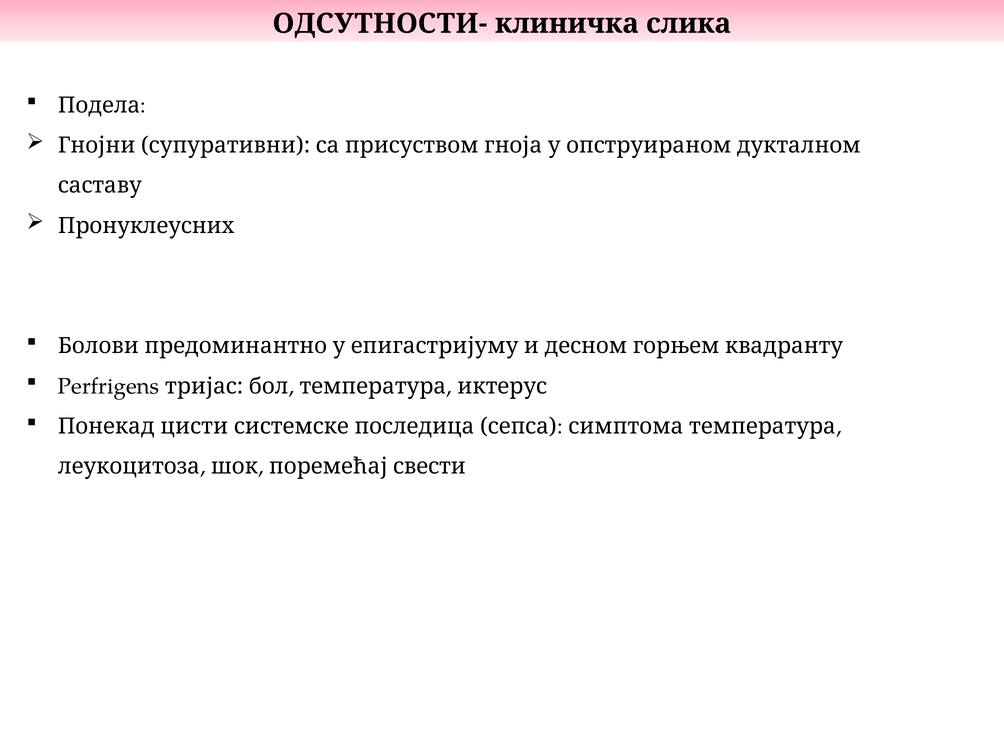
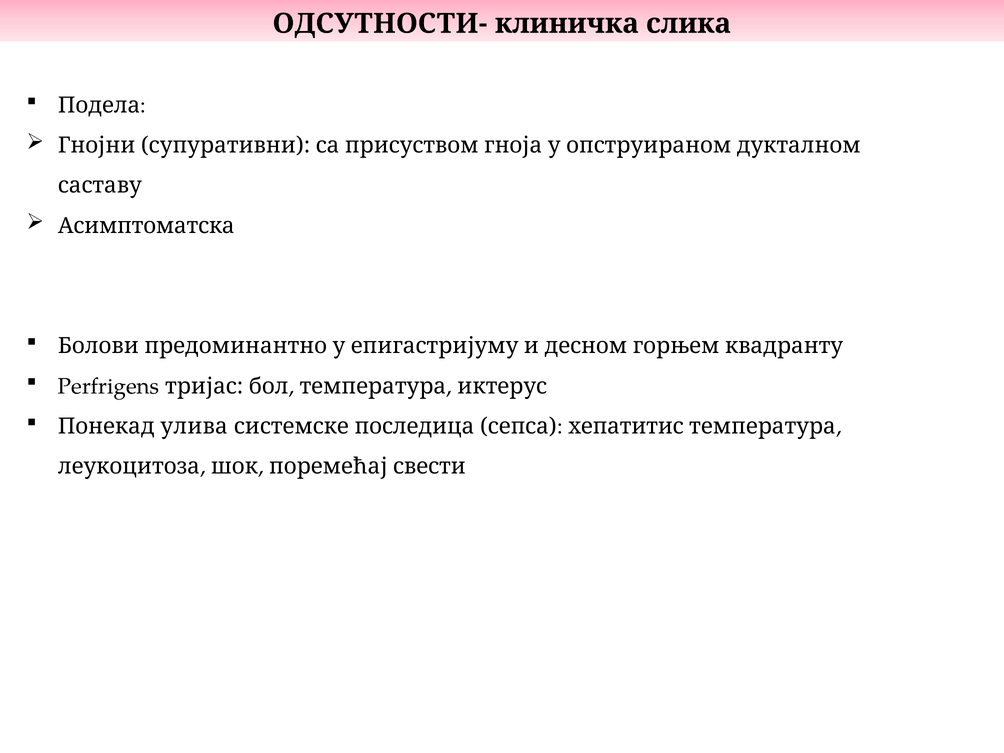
Пронуклеусних: Пронуклеусних -> Асимптоматска (146, 226)
цисти: цисти -> улива (194, 426)
симптома: симптома -> хепатитис (626, 426)
